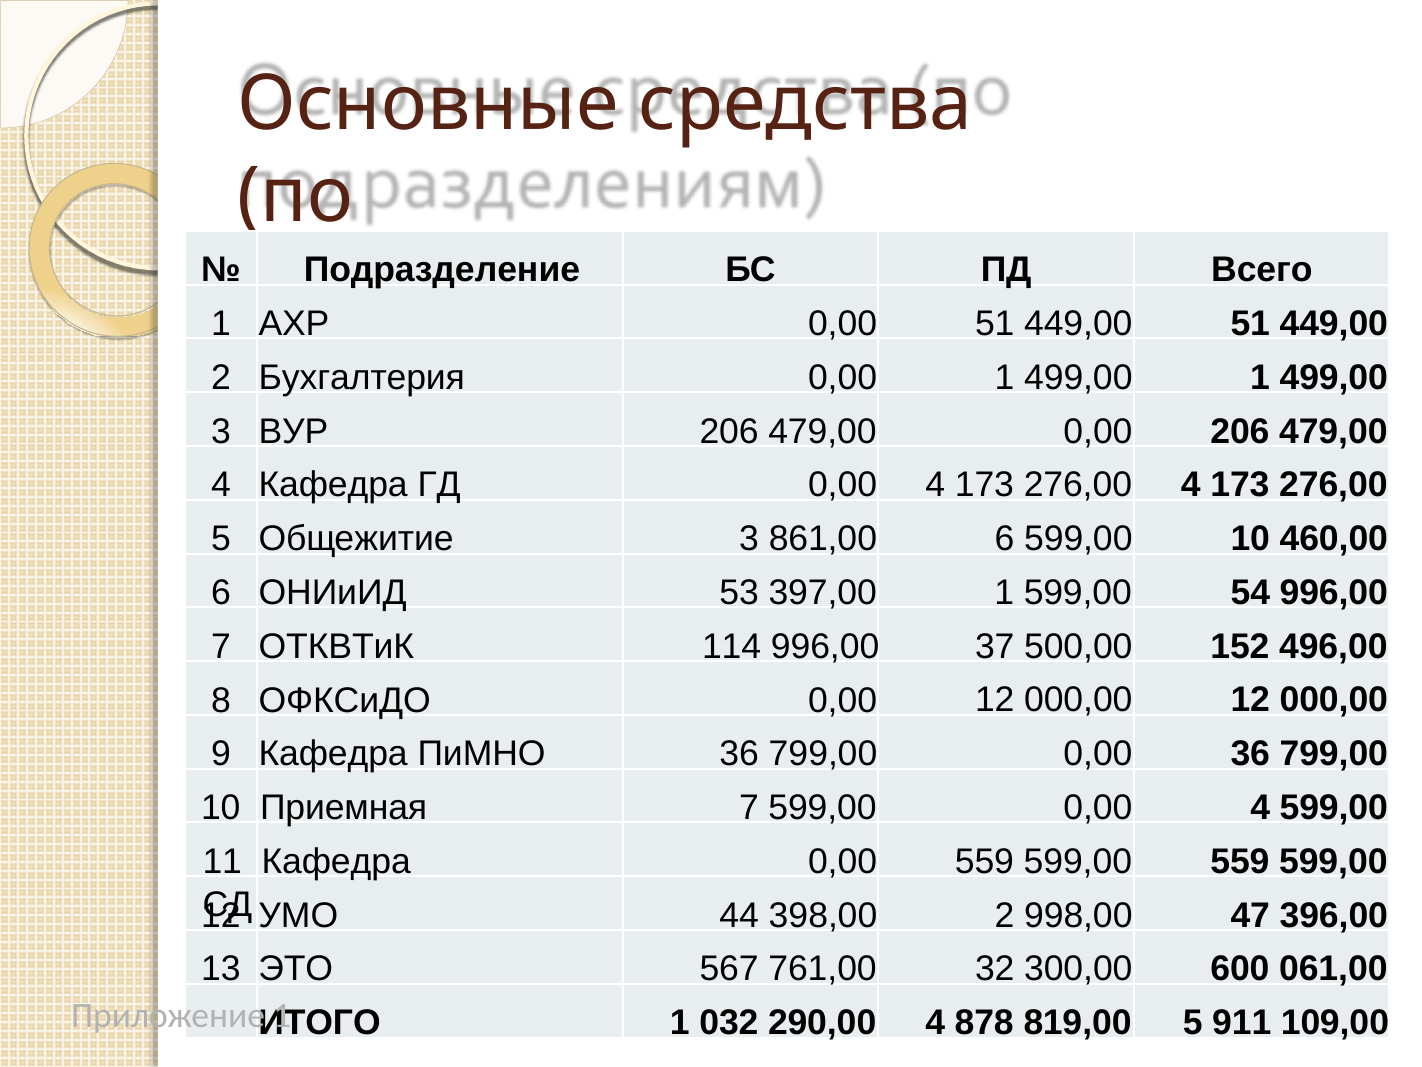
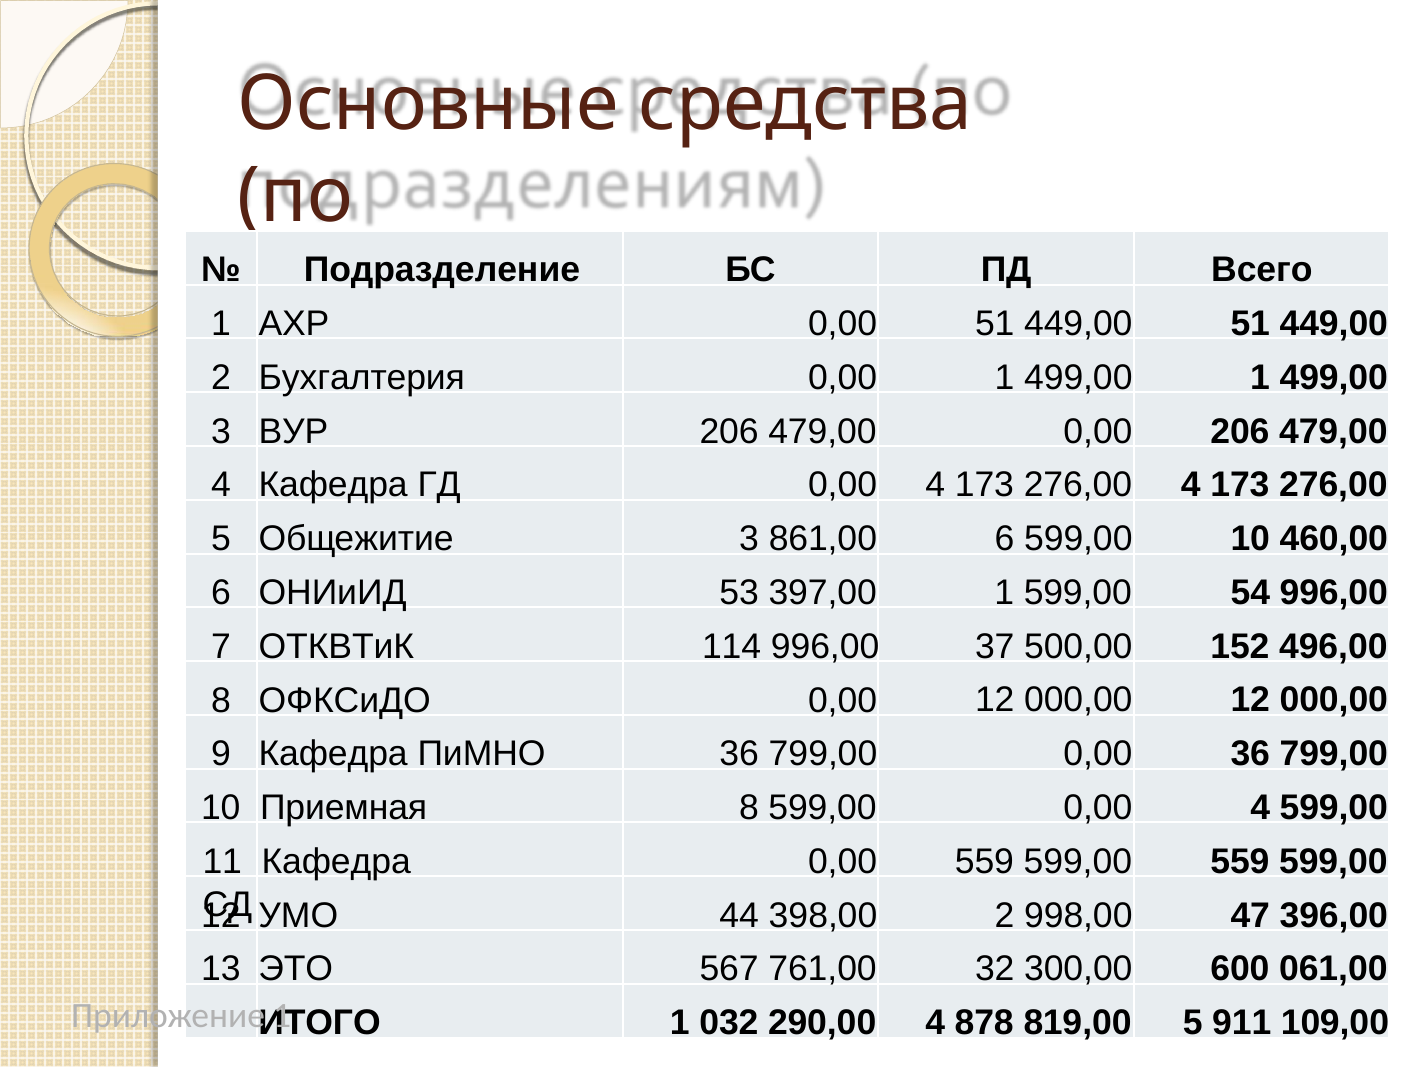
Приемная 7: 7 -> 8 (749, 808)
